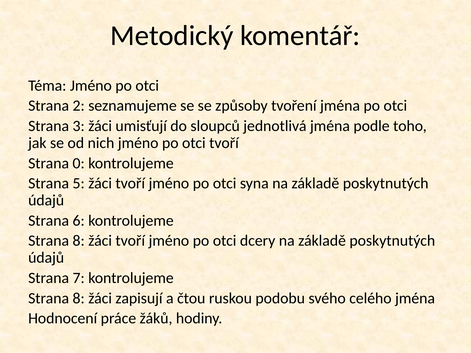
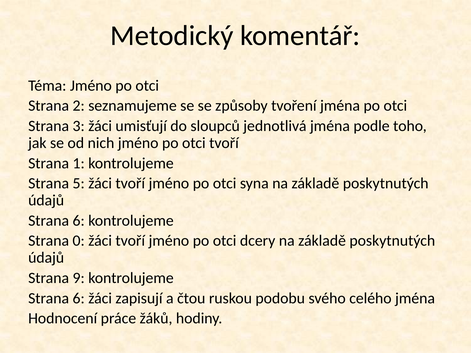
0: 0 -> 1 (79, 163)
8: 8 -> 0 (79, 241)
7: 7 -> 9 (79, 278)
8: 8 -> 6 (79, 298)
